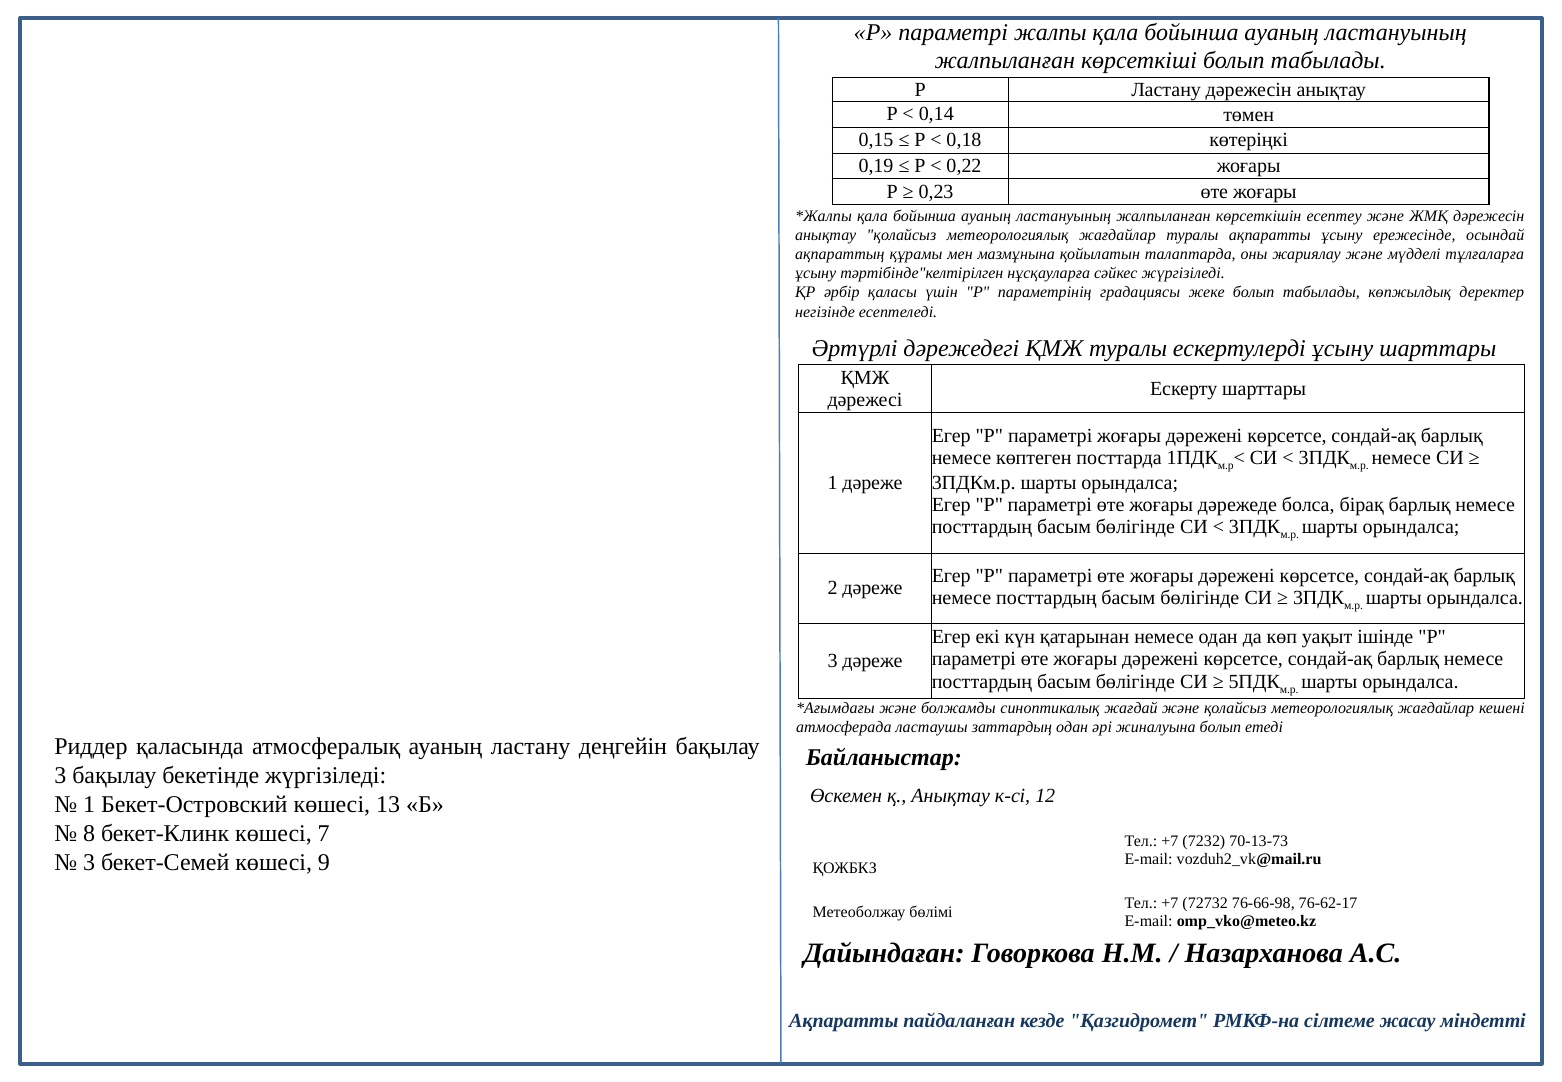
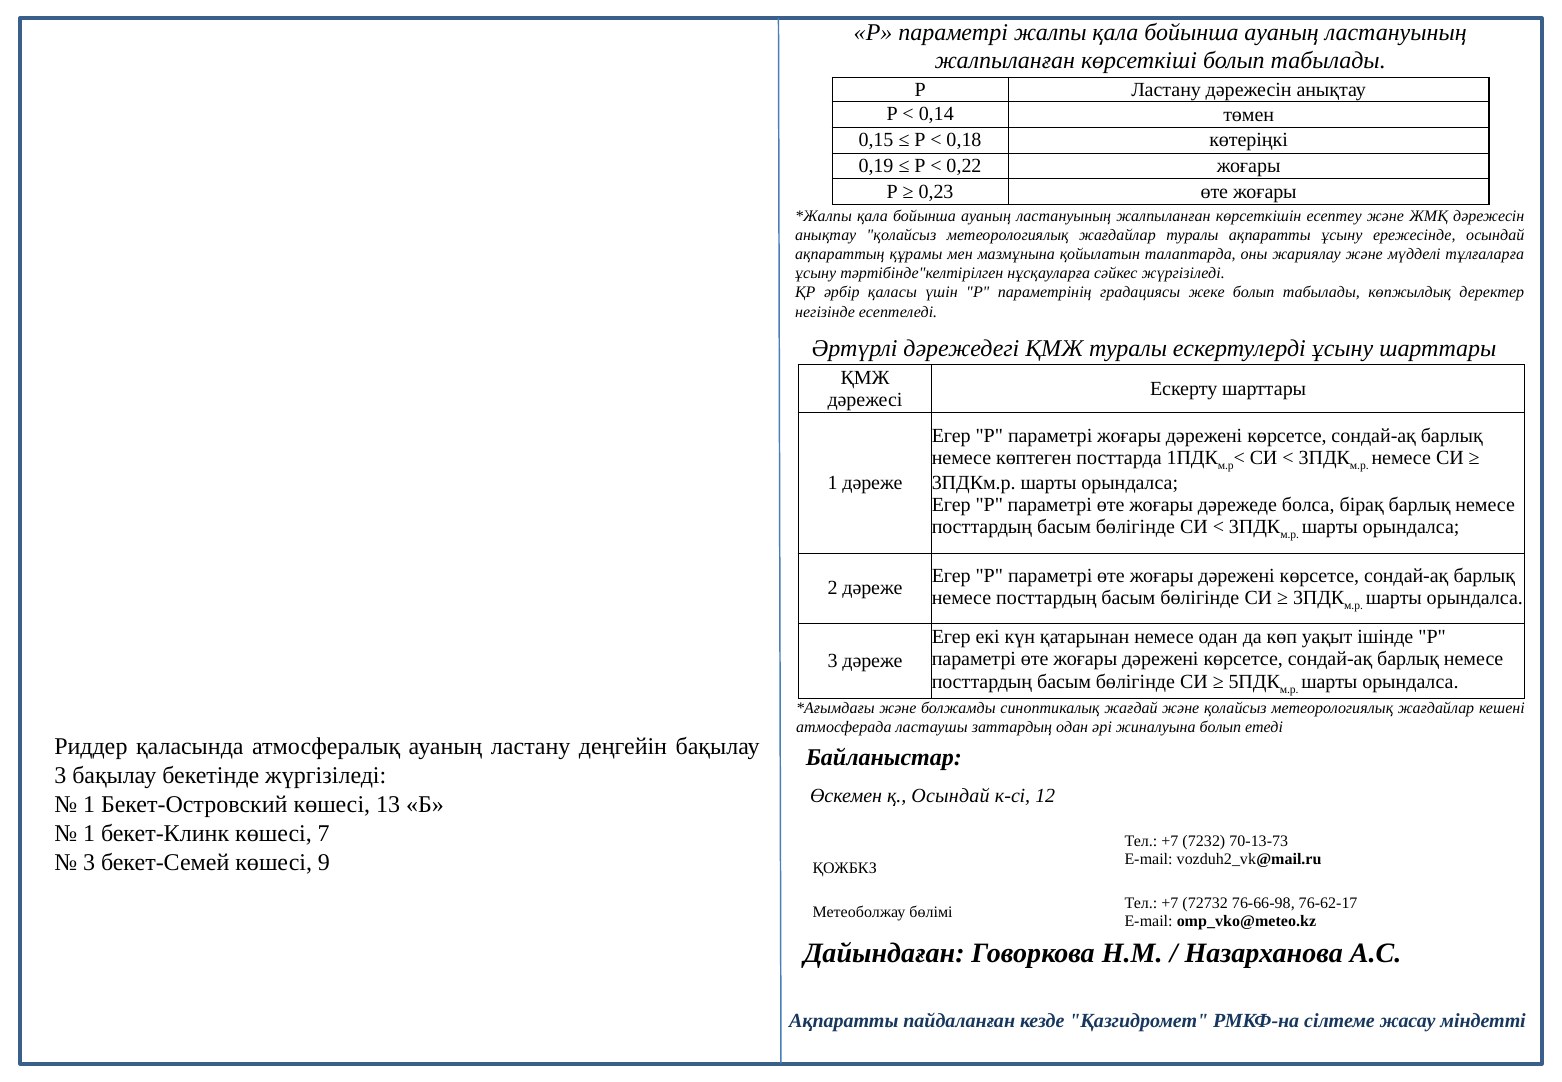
қ Анықтау: Анықтау -> Осындай (951, 796)
8: 8 -> 1 (89, 833)
